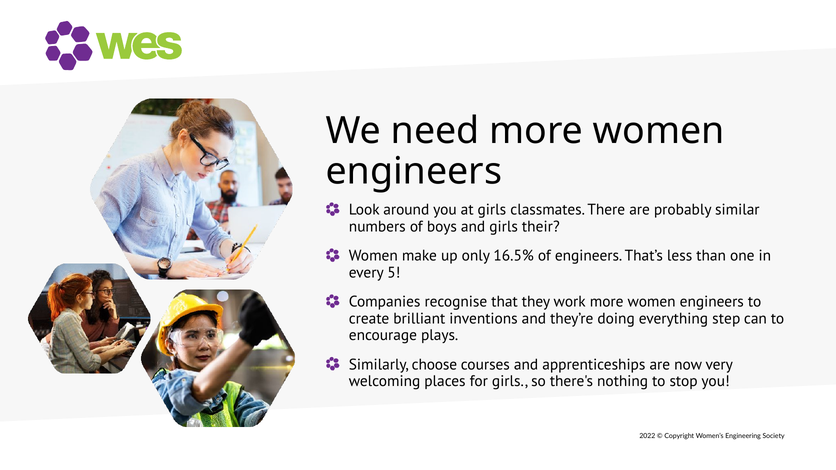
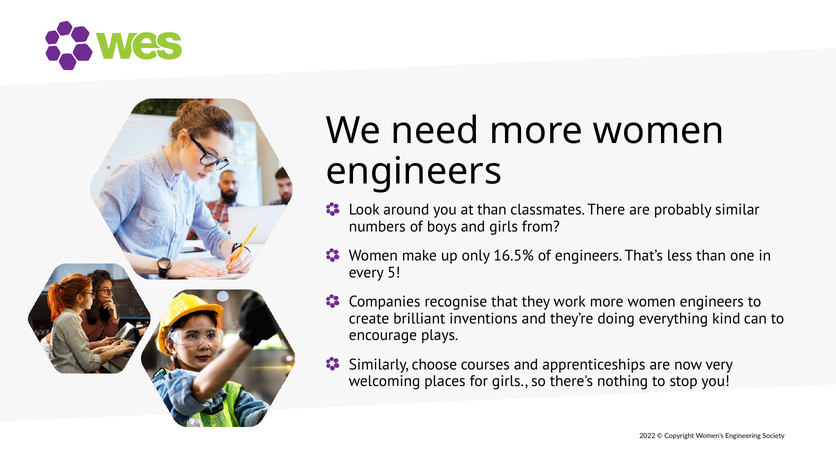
at girls: girls -> than (492, 210)
their: their -> from (541, 227)
step: step -> kind (726, 319)
